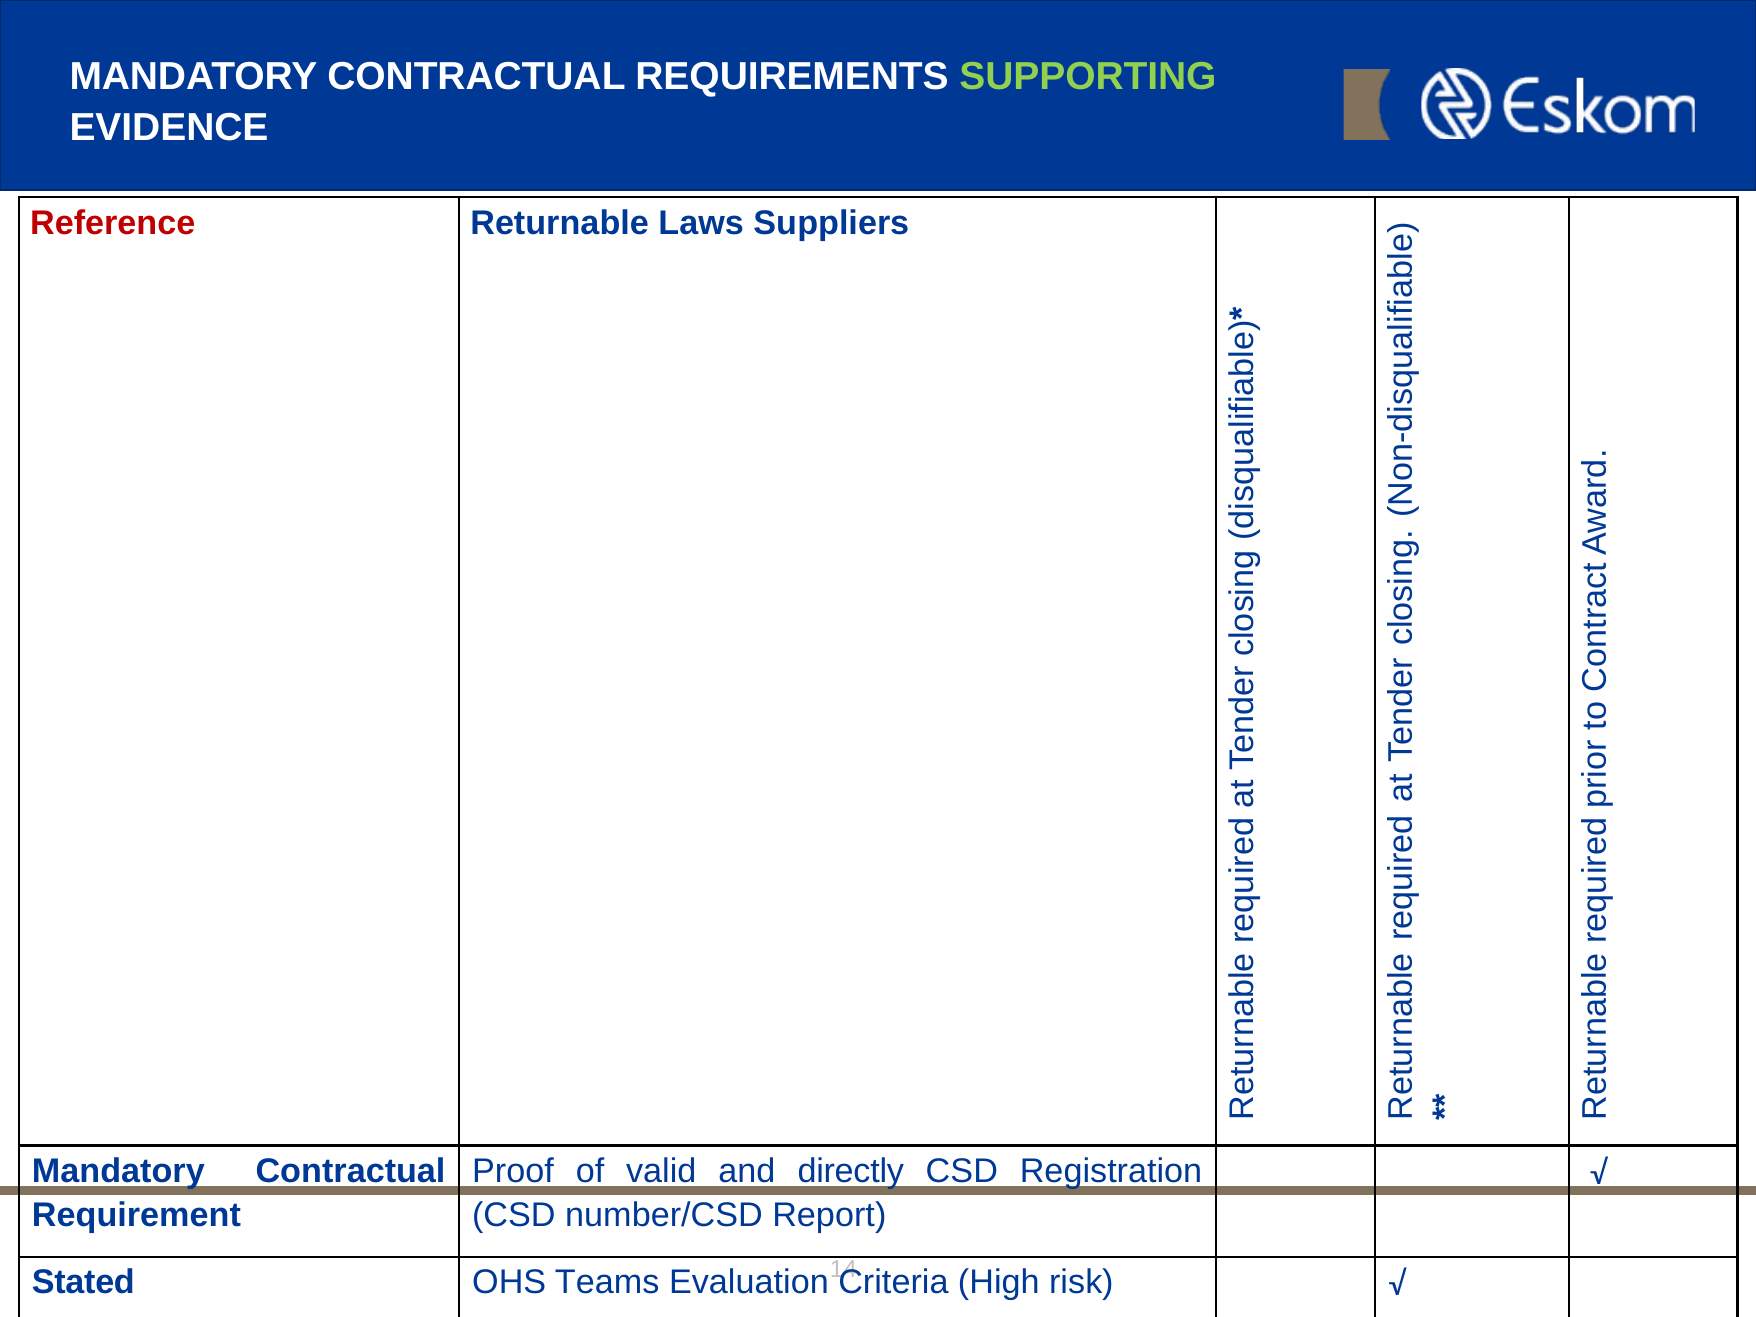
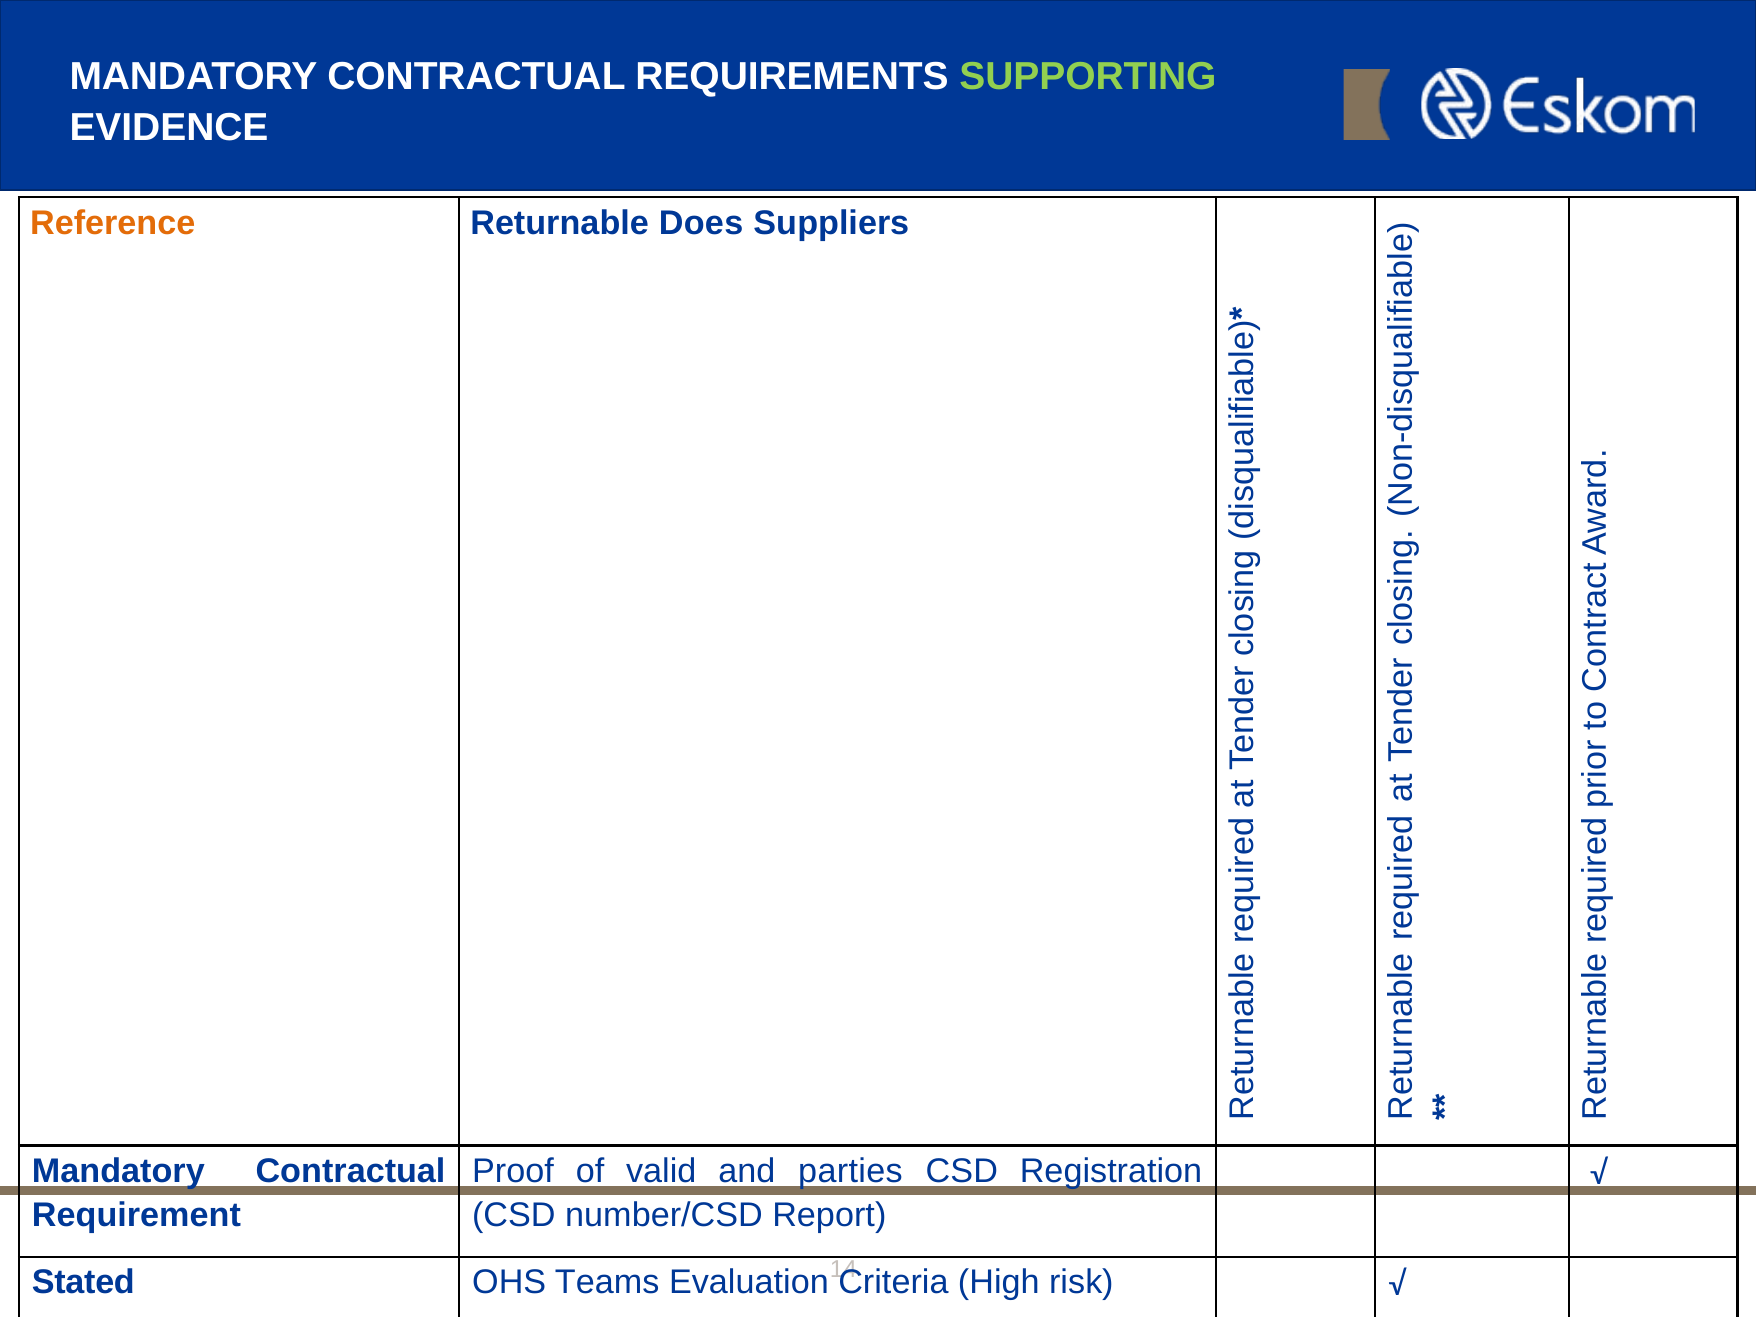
Reference colour: red -> orange (113, 223)
Laws: Laws -> Does (701, 223)
directly: directly -> parties (850, 1171)
